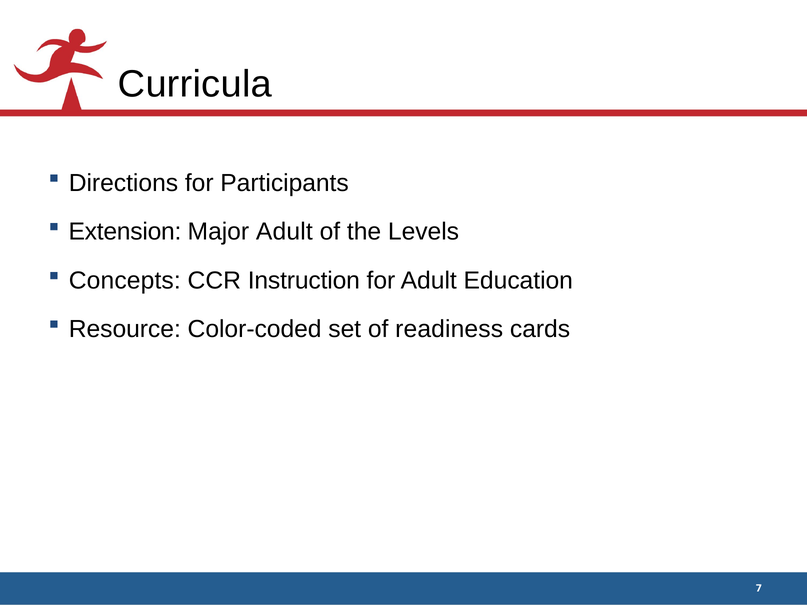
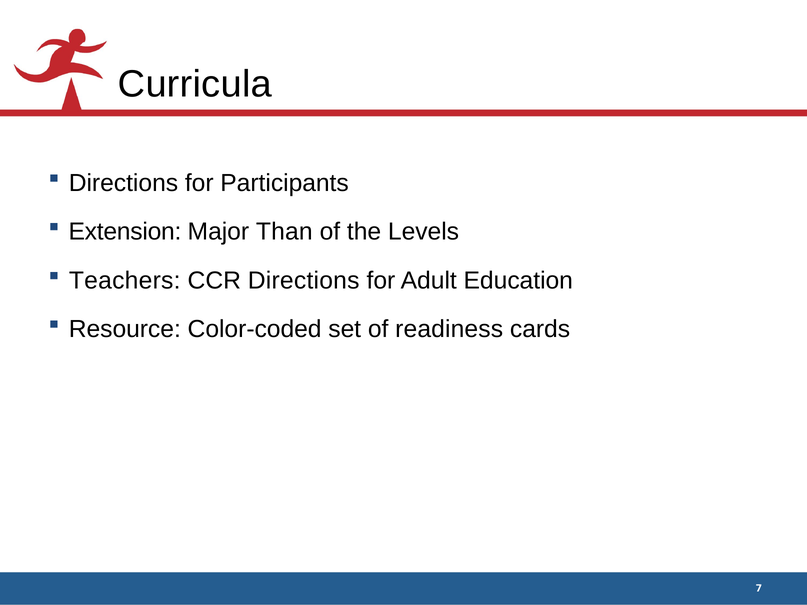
Major Adult: Adult -> Than (284, 232)
Concepts: Concepts -> Teachers (125, 281)
CCR Instruction: Instruction -> Directions (304, 281)
